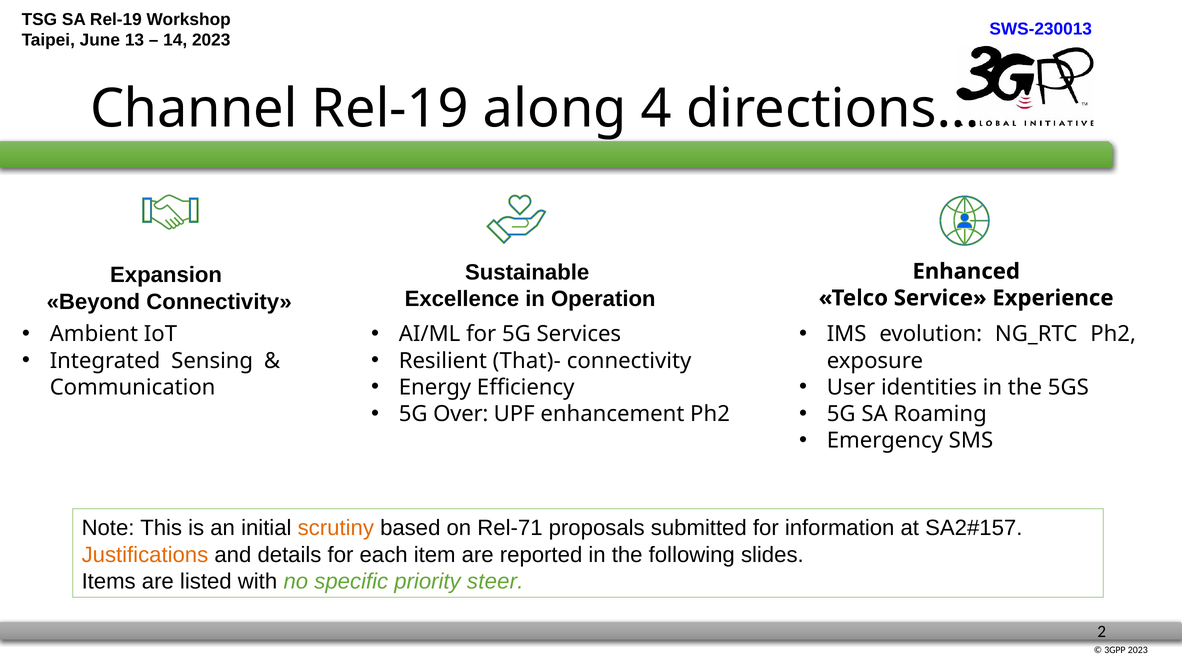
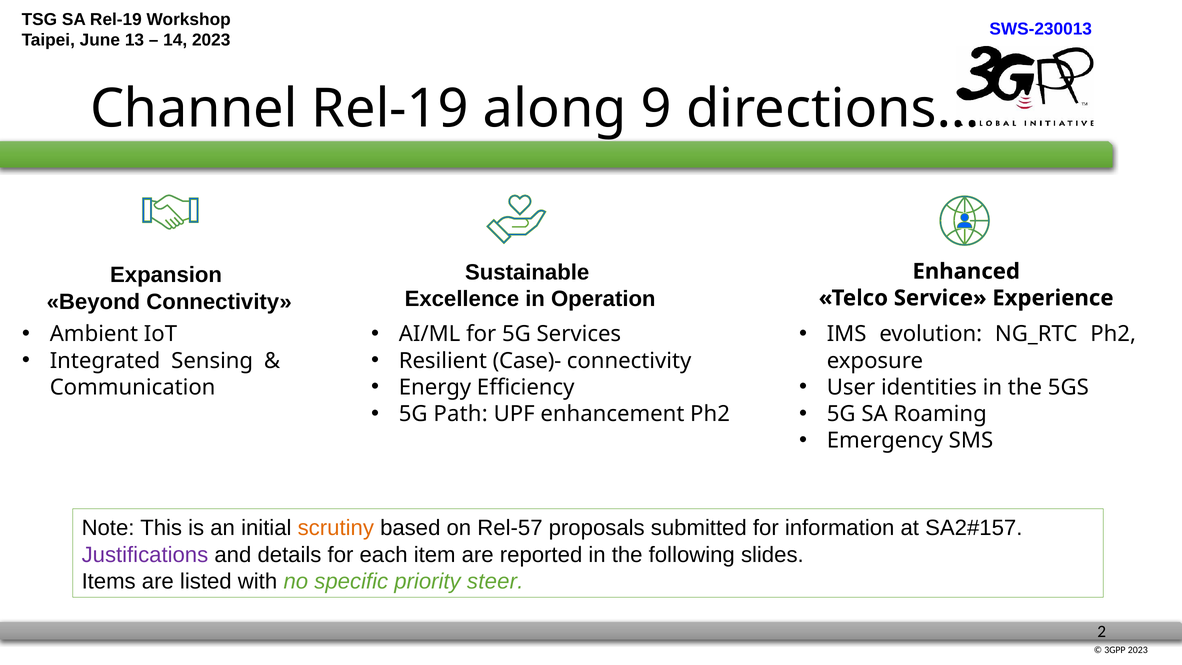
4: 4 -> 9 (656, 109)
That)-: That)- -> Case)- (527, 361)
Over: Over -> Path (461, 414)
Rel-71: Rel-71 -> Rel-57 (510, 528)
Justifications colour: orange -> purple (145, 555)
